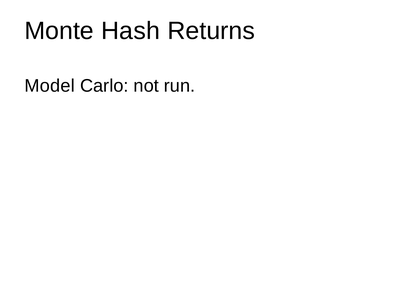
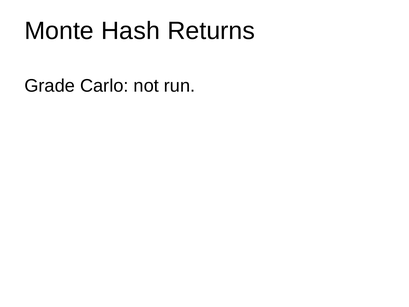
Model: Model -> Grade (50, 86)
